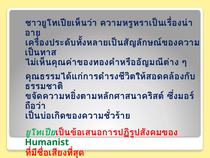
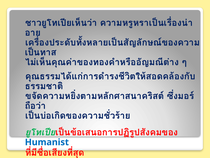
Humanist colour: green -> blue (47, 142)
